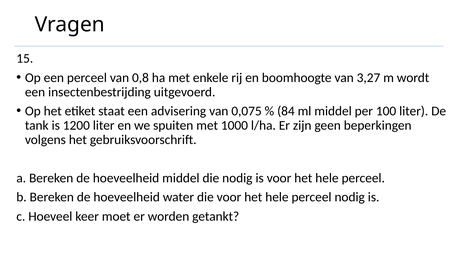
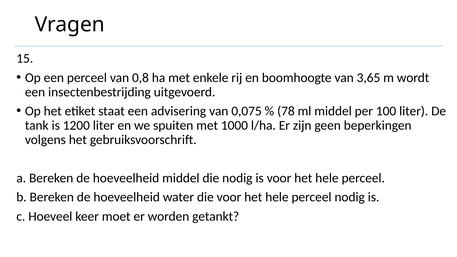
3,27: 3,27 -> 3,65 (368, 78)
84: 84 -> 78 (286, 111)
